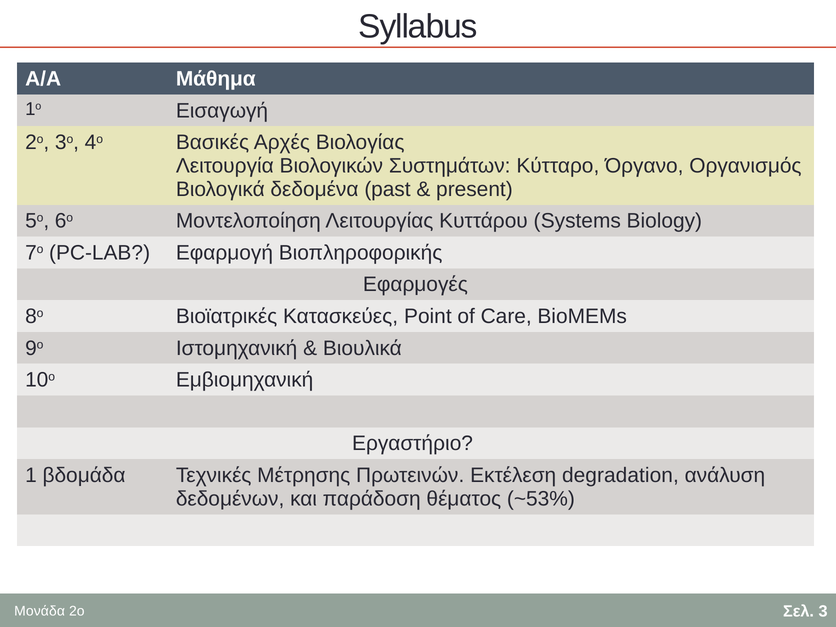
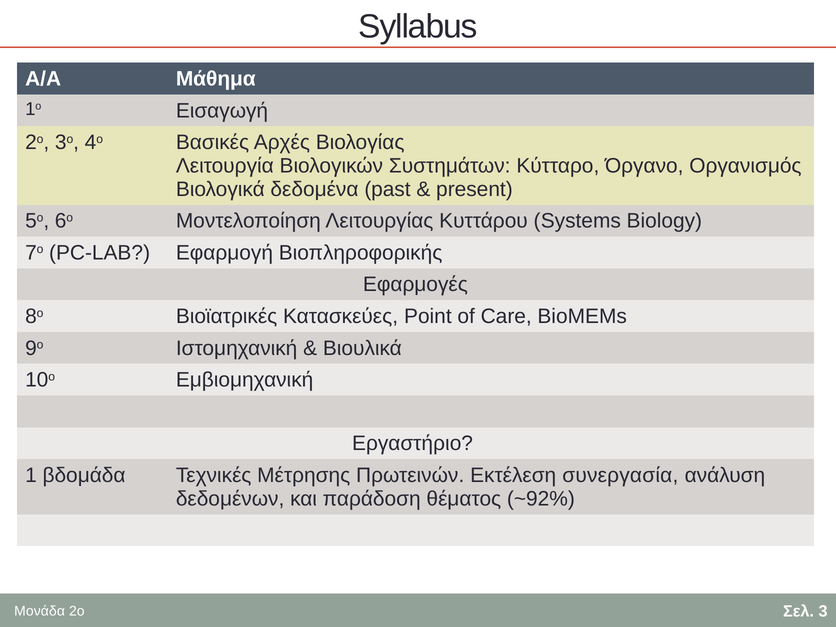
degradation: degradation -> συνεργασία (620, 475)
~53%: ~53% -> ~92% (541, 499)
